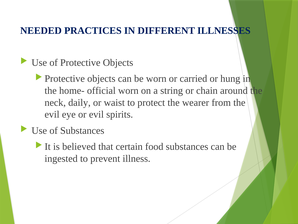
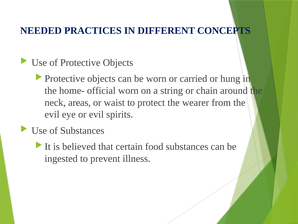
ILLNESSES: ILLNESSES -> CONCEPTS (224, 30)
daily: daily -> areas (79, 102)
